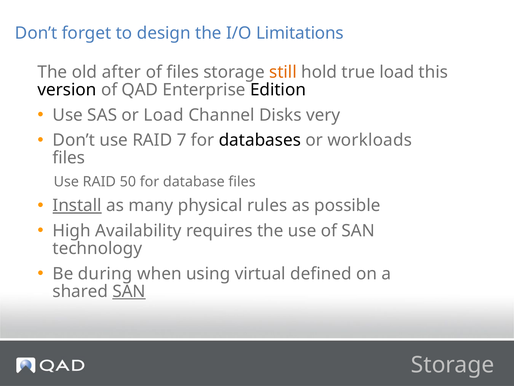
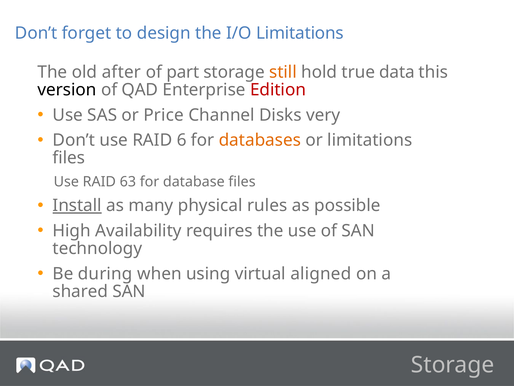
of files: files -> part (183, 72)
true load: load -> data (397, 72)
Edition colour: black -> red (278, 90)
or Load: Load -> Price (164, 115)
7: 7 -> 6 (182, 140)
databases colour: black -> orange (260, 140)
or workloads: workloads -> limitations (370, 140)
50: 50 -> 63 (128, 182)
defined: defined -> aligned (321, 273)
SAN underline: present -> none (129, 291)
